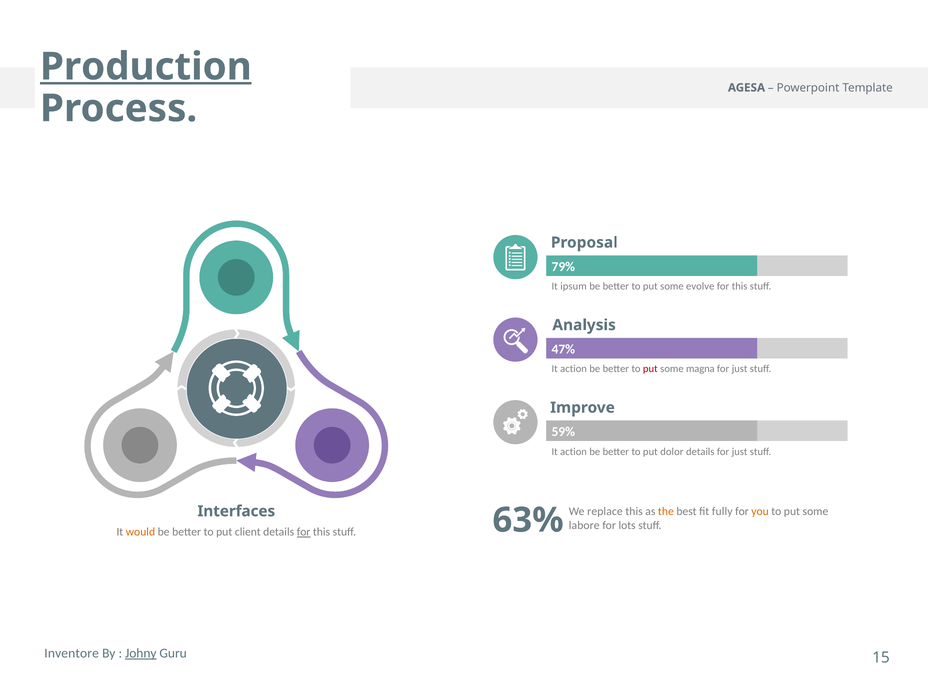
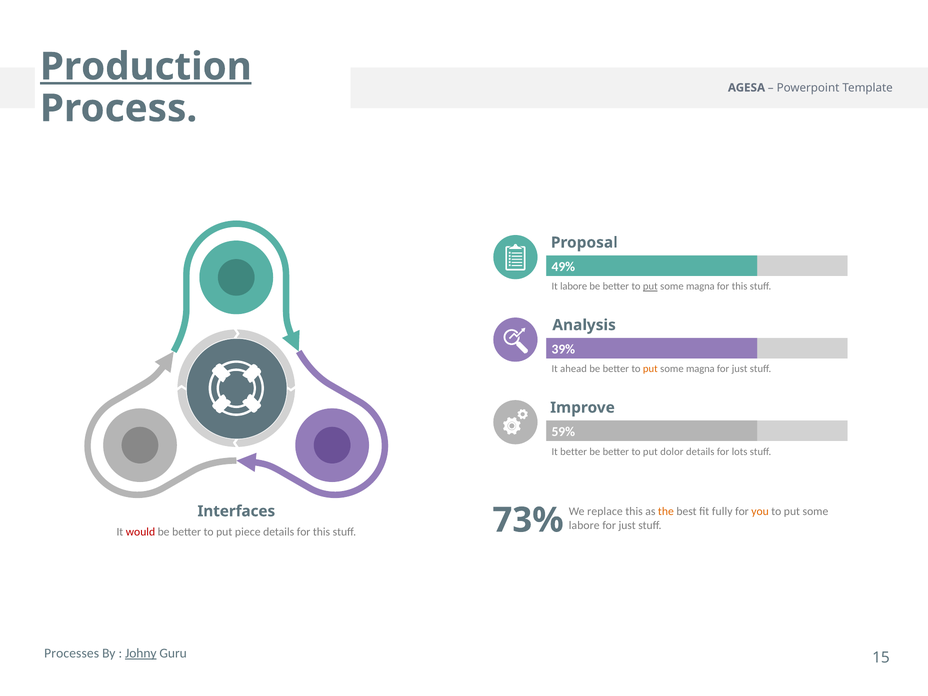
79%: 79% -> 49% (563, 267)
It ipsum: ipsum -> labore (574, 286)
put underline: none -> present (650, 286)
evolve: evolve -> magna (700, 286)
47%: 47% -> 39% (563, 349)
action: action -> ahead (574, 369)
put colour: red -> orange (650, 369)
action: action -> better (574, 452)
details for just: just -> lots (740, 452)
63%: 63% -> 73% (528, 520)
lots: lots -> just (627, 526)
would colour: orange -> red (140, 532)
client: client -> piece (248, 532)
for underline: present -> none (304, 532)
Inventore: Inventore -> Processes (72, 653)
